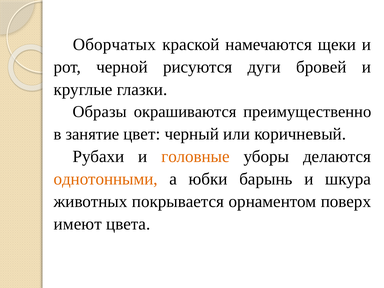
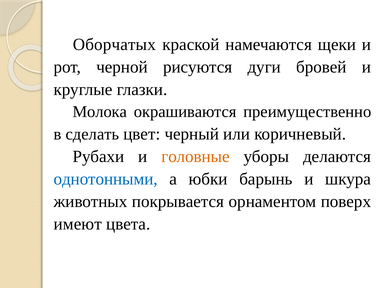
Образы: Образы -> Молока (100, 112)
занятие: занятие -> сделать (92, 134)
однотонными colour: orange -> blue (106, 179)
